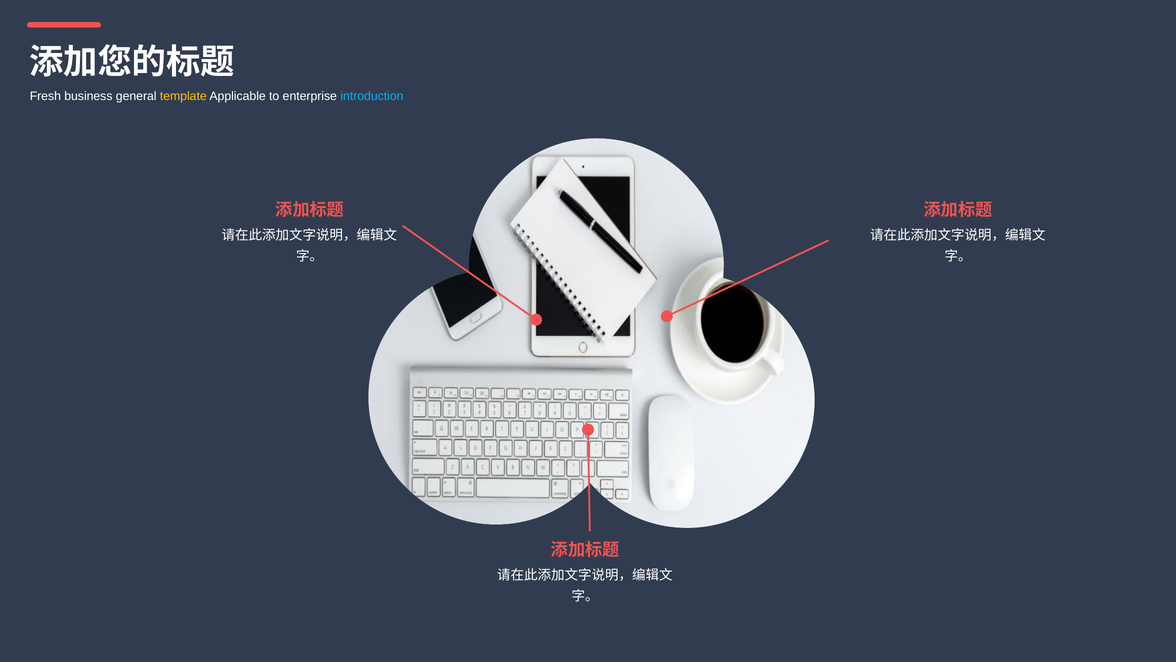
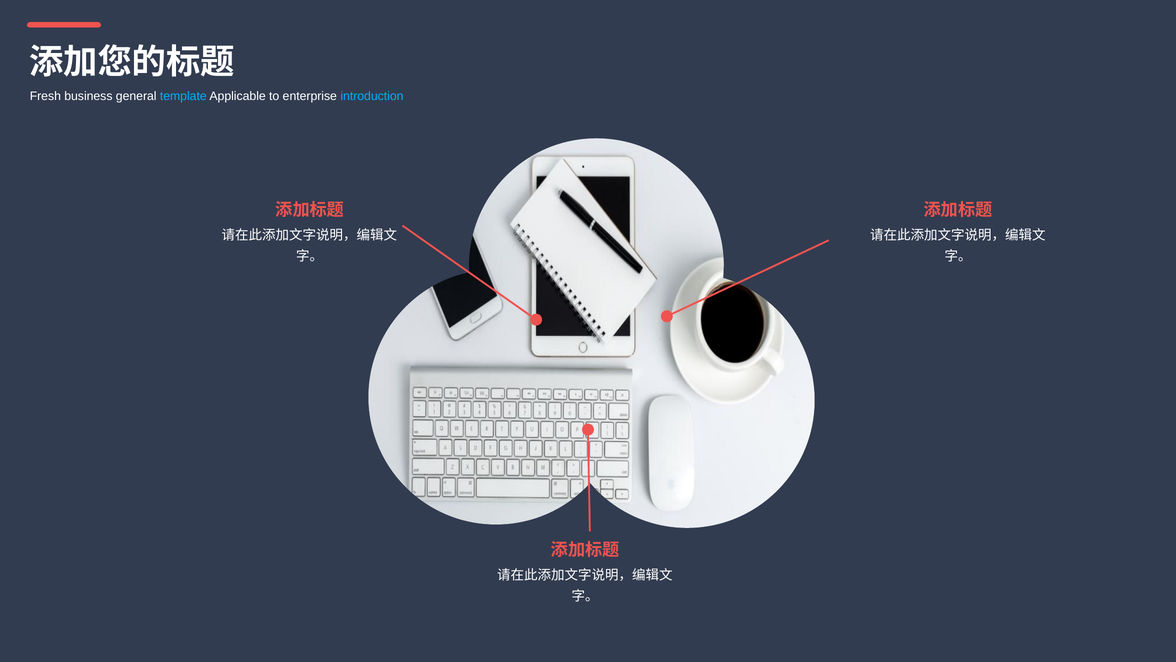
template colour: yellow -> light blue (183, 96)
